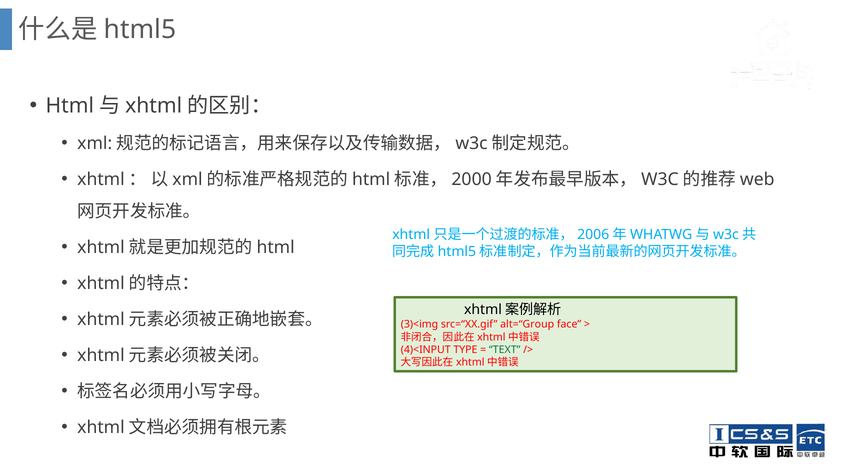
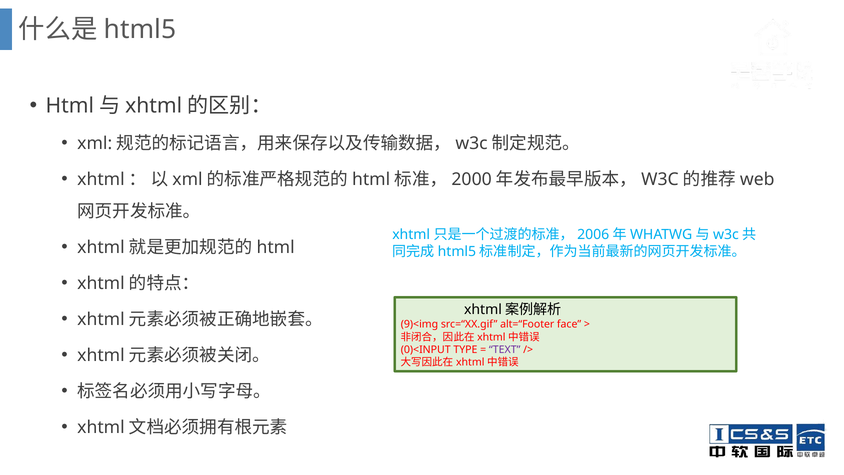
3)<img: 3)<img -> 9)<img (419, 324)
alt=“Group: alt=“Group -> alt=“Footer (527, 324)
4)<INPUT: 4)<INPUT -> 0)<INPUT (426, 350)
TEXT colour: green -> purple (505, 350)
